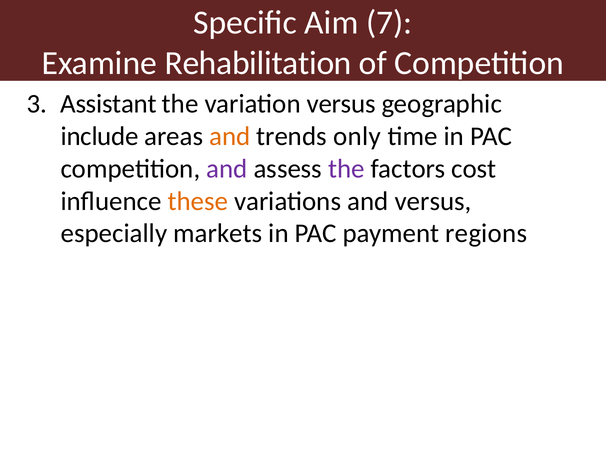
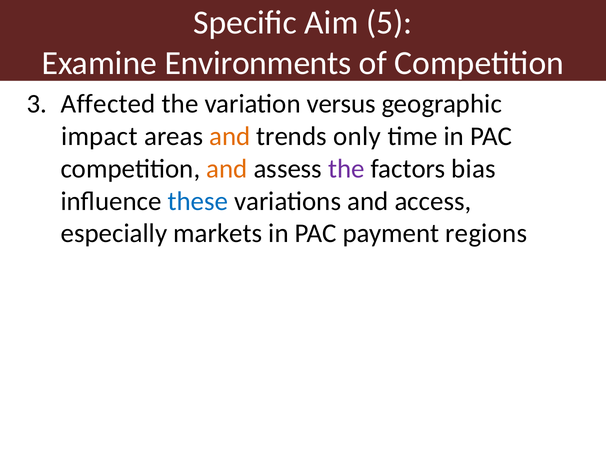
7: 7 -> 5 (389, 23)
Rehabilitation: Rehabilitation -> Environments (258, 63)
Assistant: Assistant -> Affected (108, 104)
include: include -> impact (99, 136)
and colour: purple -> orange (227, 169)
cost: cost -> bias (474, 169)
these colour: orange -> blue (198, 201)
and versus: versus -> access (433, 201)
